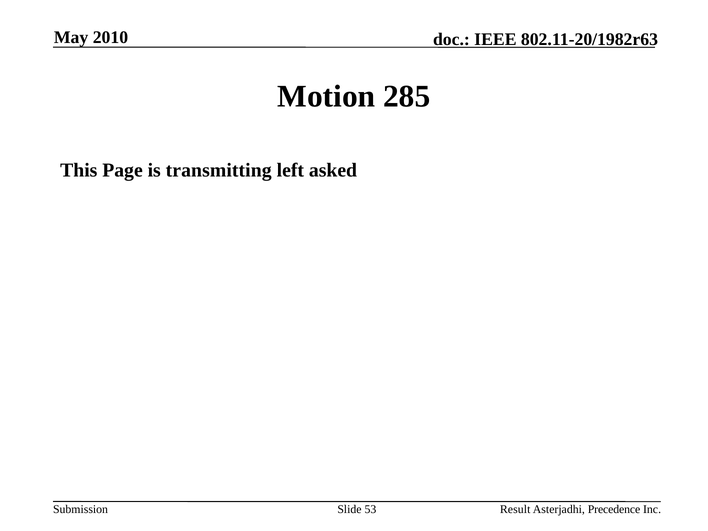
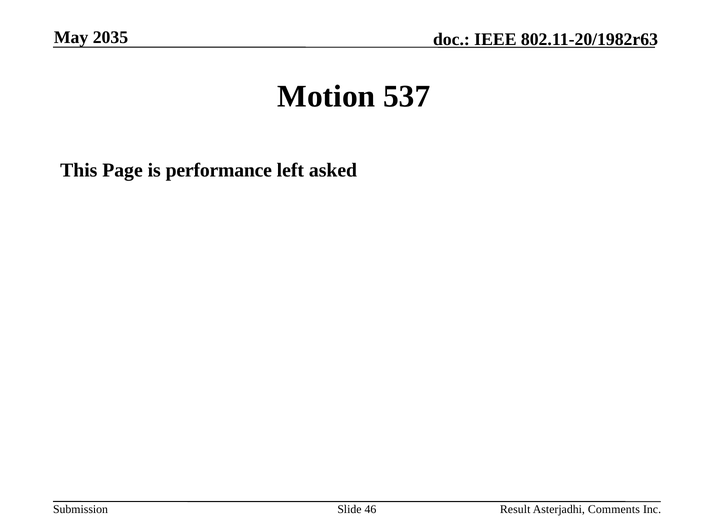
2010: 2010 -> 2035 (110, 38)
285: 285 -> 537 (407, 97)
transmitting: transmitting -> performance (219, 170)
53: 53 -> 46 (370, 509)
Precedence: Precedence -> Comments (614, 509)
